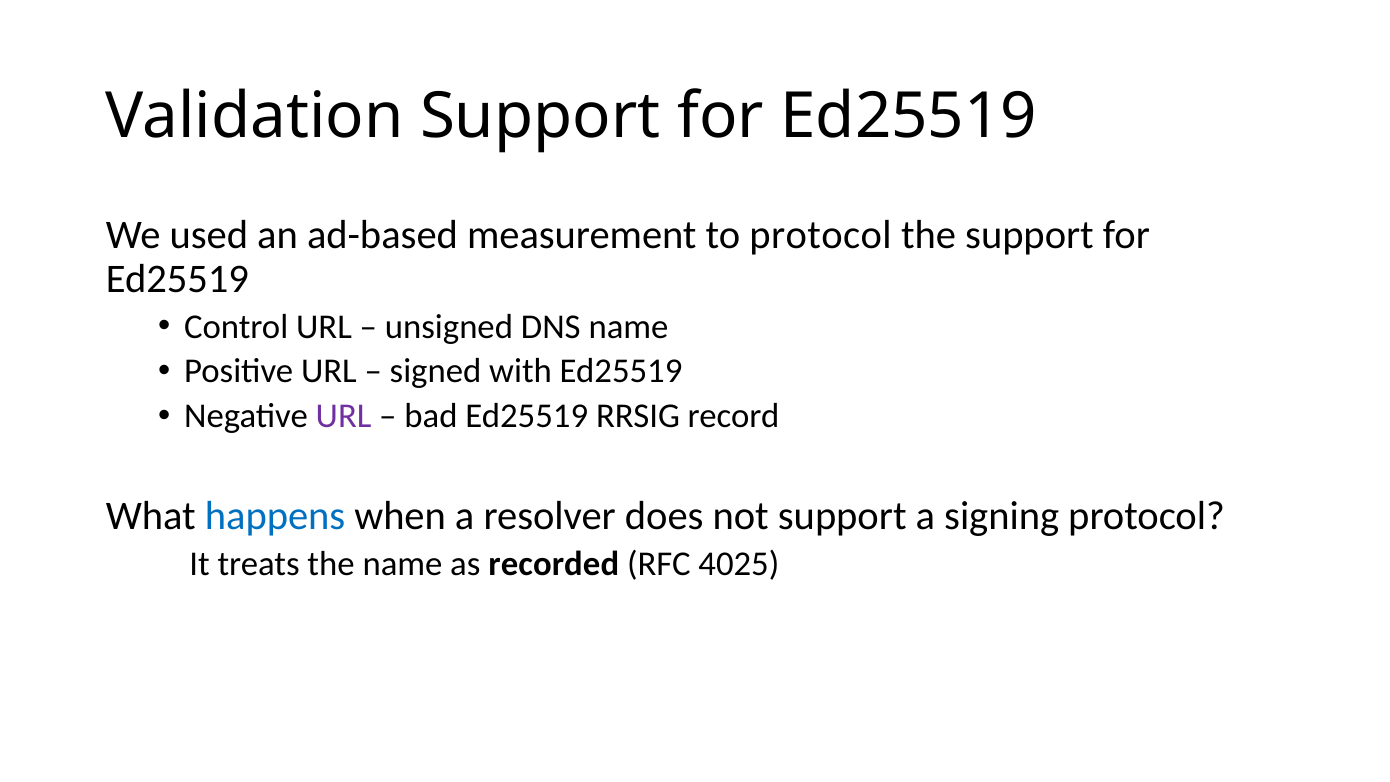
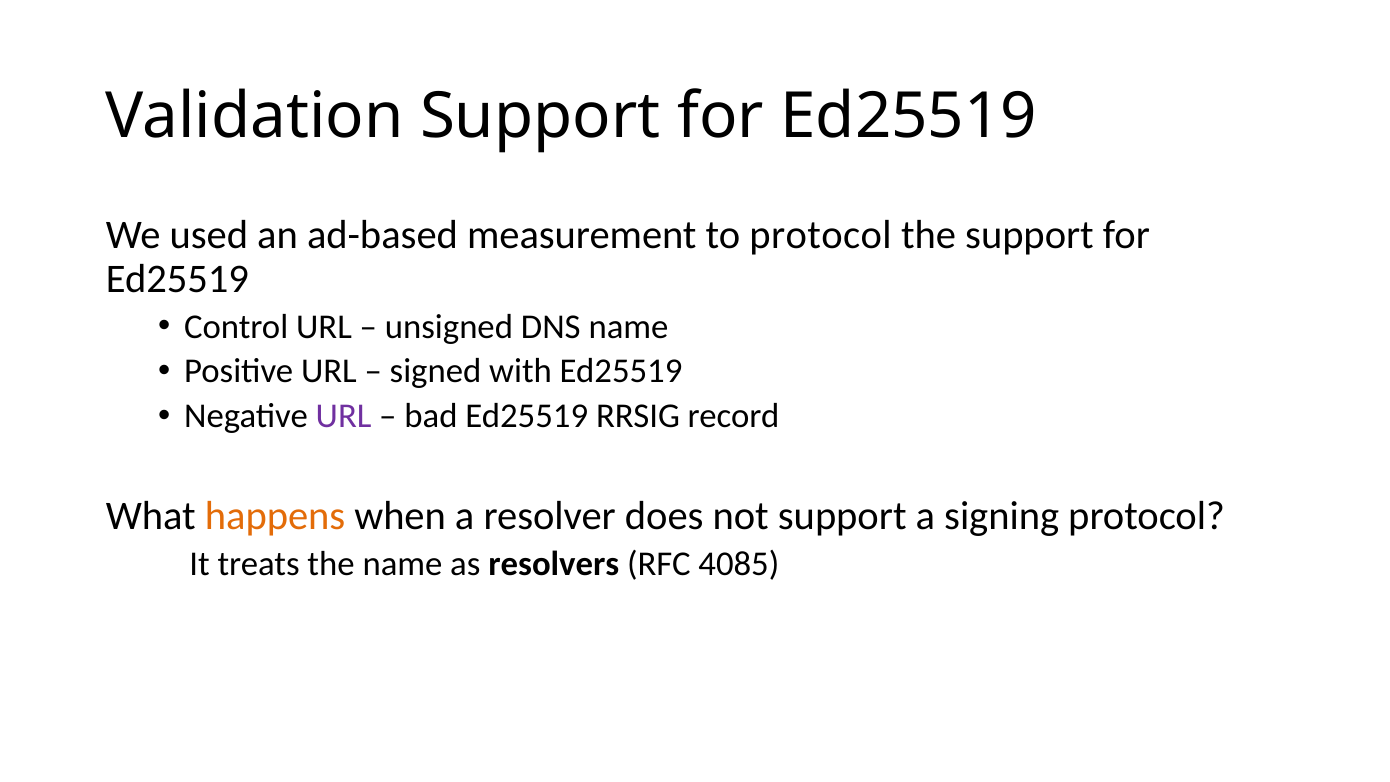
happens colour: blue -> orange (275, 516)
recorded: recorded -> resolvers (554, 564)
4025: 4025 -> 4085 (739, 564)
